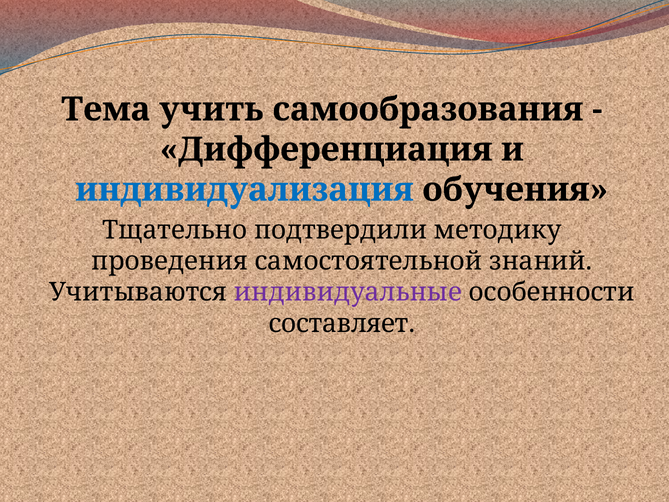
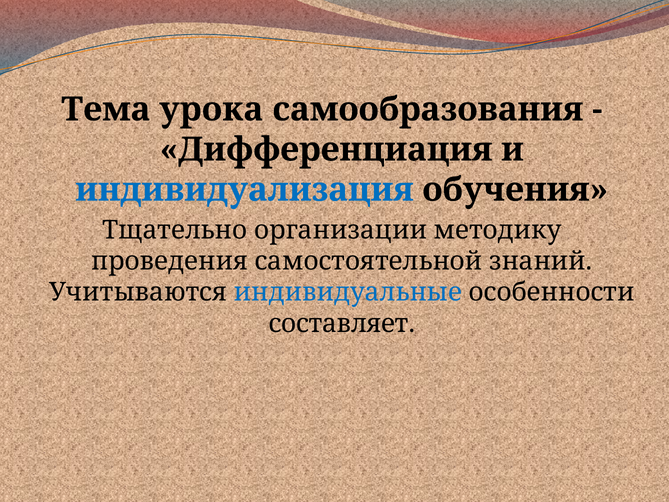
учить: учить -> урока (211, 109)
подтвердили: подтвердили -> организации (341, 230)
индивидуальные colour: purple -> blue (348, 292)
